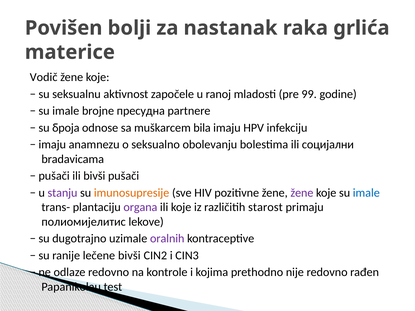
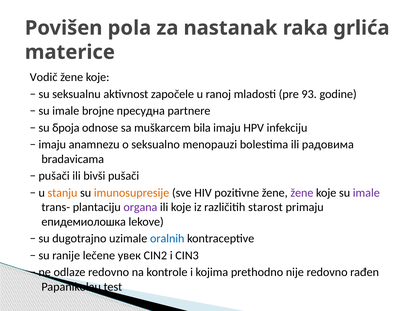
bolji: bolji -> pola (129, 28)
99: 99 -> 93 (309, 94)
obolevanju: obolevanju -> menopauzi (210, 145)
социјални: социјални -> радовима (328, 145)
stanju colour: purple -> orange (62, 193)
imale colour: blue -> purple (366, 193)
полиомијелитис: полиомијелитис -> епидемиолошка (84, 222)
oralnih colour: purple -> blue (167, 239)
lečene bivši: bivši -> увек (129, 256)
